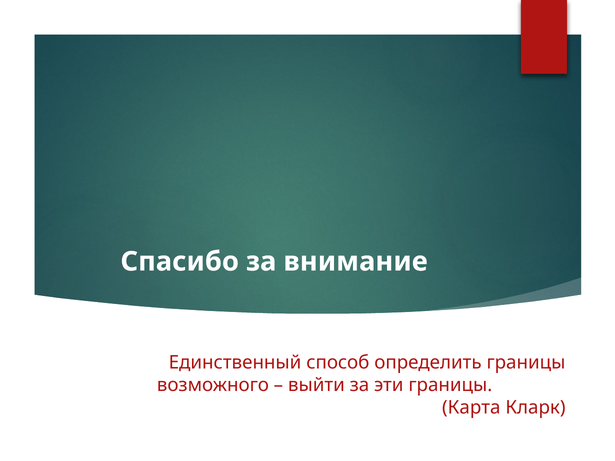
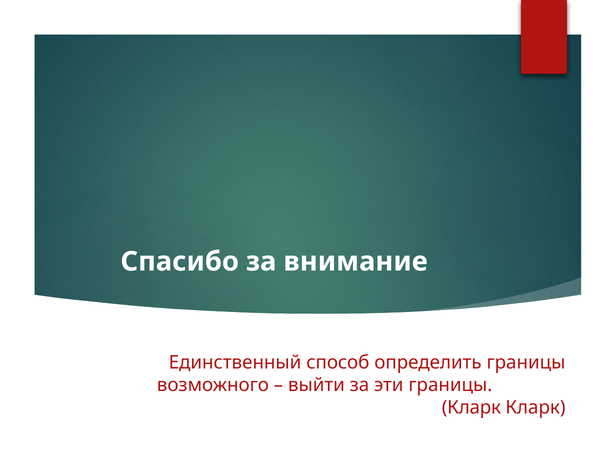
Карта: Карта -> Кларк (471, 408)
